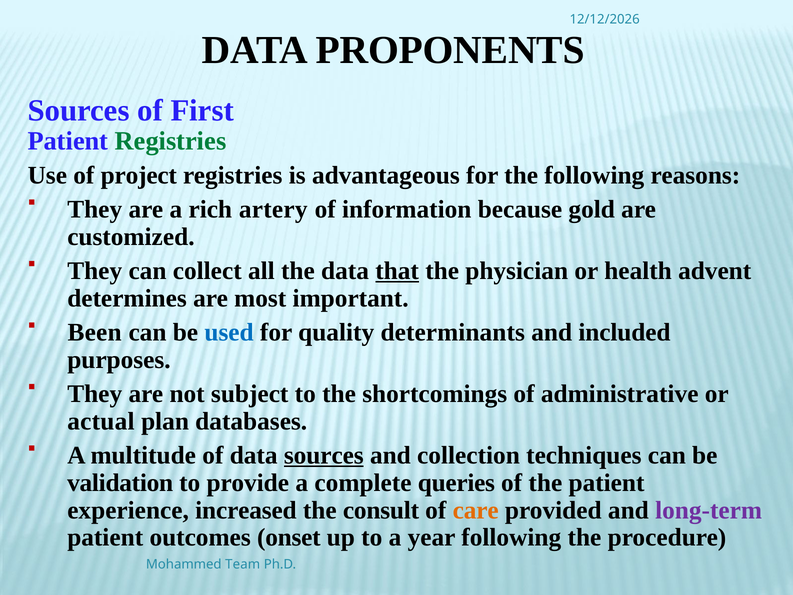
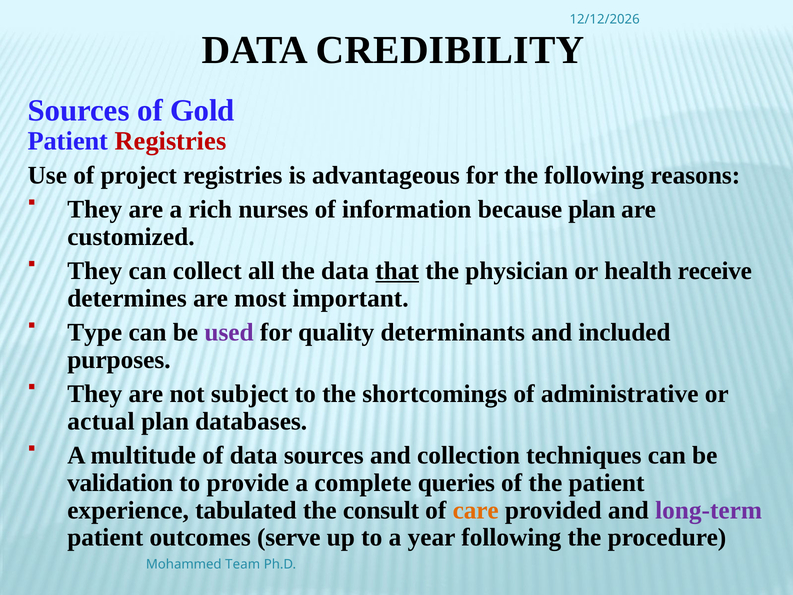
PROPONENTS: PROPONENTS -> CREDIBILITY (450, 50)
First: First -> Gold (202, 110)
Registries colour: green -> red (171, 141)
artery: artery -> nurses (273, 209)
because gold: gold -> plan (592, 209)
advent: advent -> receive (715, 271)
Been: Been -> Type (95, 332)
used colour: blue -> purple (229, 332)
sources underline: present -> none (324, 455)
increased: increased -> tabulated (246, 510)
onset: onset -> serve (289, 537)
